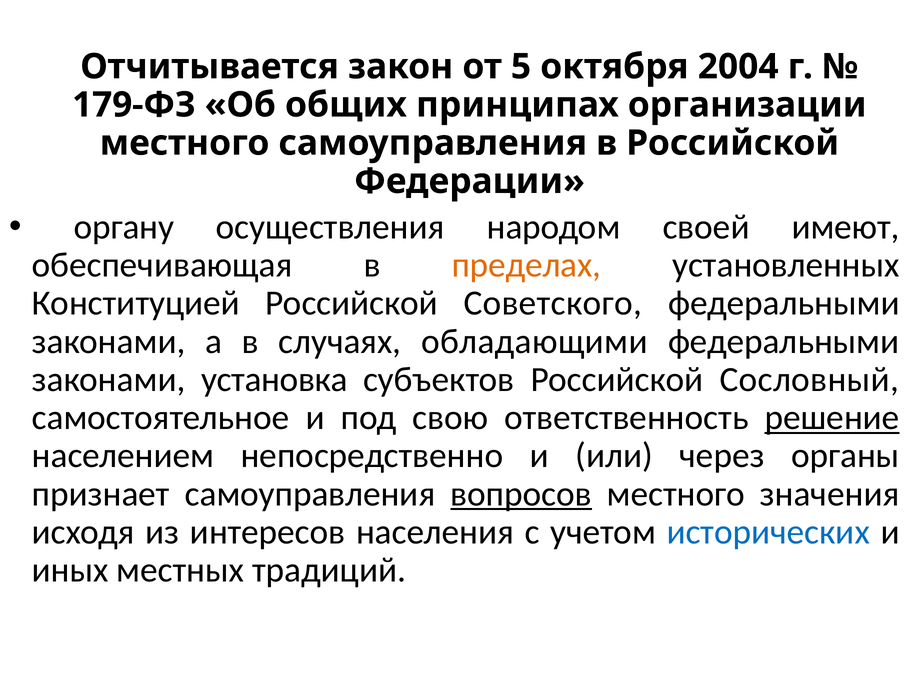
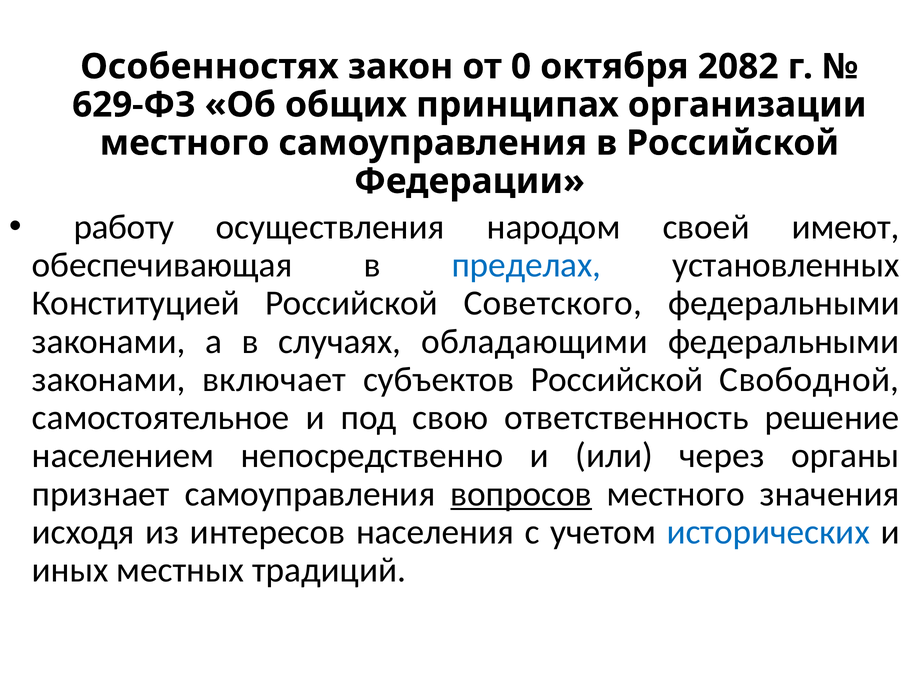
Отчитывается: Отчитывается -> Особенностях (209, 67)
5: 5 -> 0 (521, 67)
2004: 2004 -> 2082 (738, 67)
179-ФЗ: 179-ФЗ -> 629-ФЗ (134, 105)
органу: органу -> работу (124, 227)
пределах colour: orange -> blue (526, 265)
установка: установка -> включает (274, 379)
Сословный: Сословный -> Свободной (809, 379)
решение underline: present -> none (832, 417)
